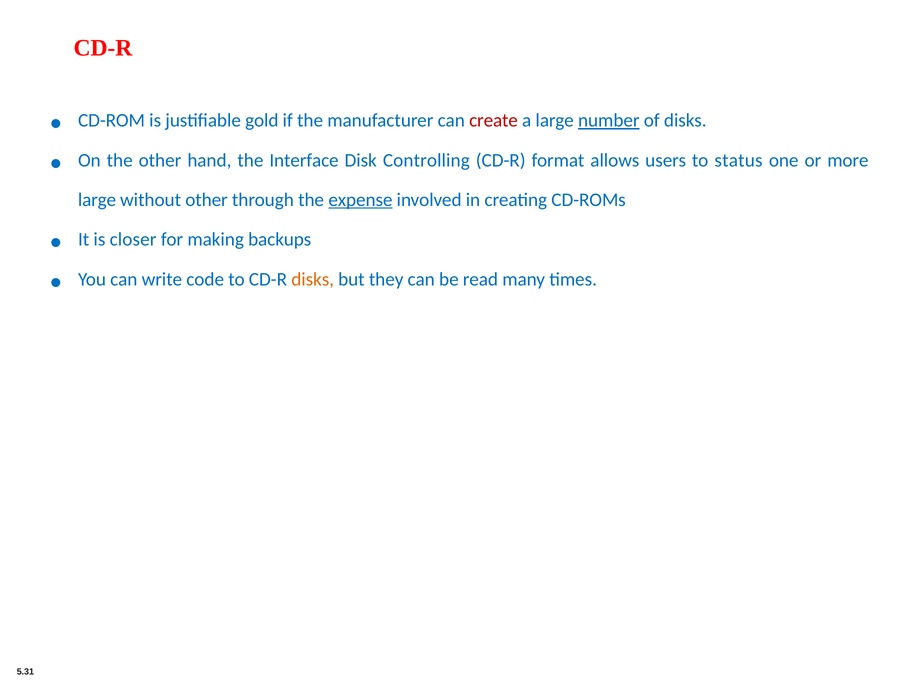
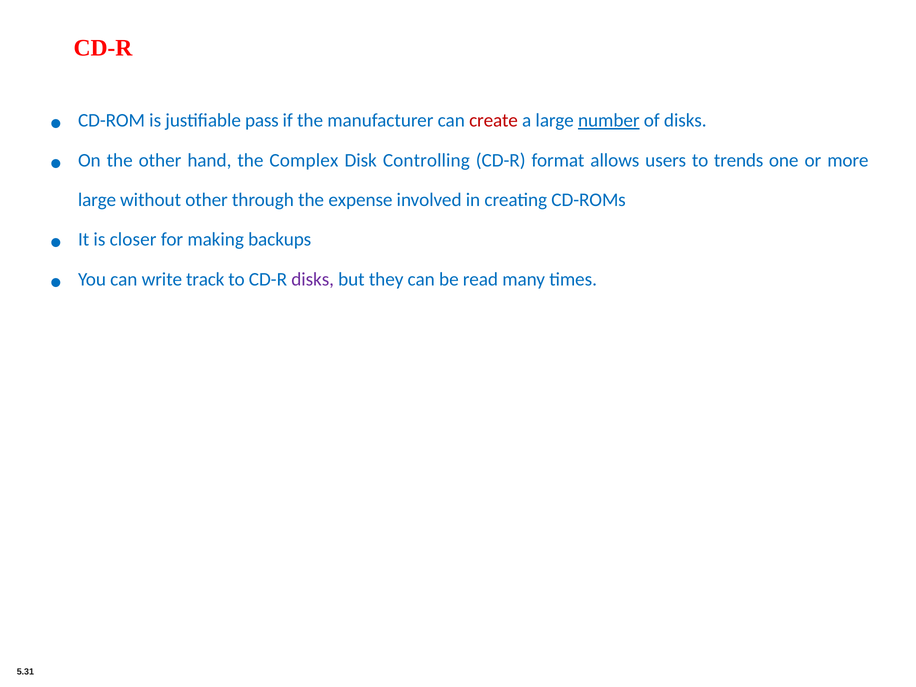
gold: gold -> pass (262, 121)
Interface: Interface -> Complex (304, 160)
status: status -> trends (739, 160)
expense underline: present -> none (360, 200)
code: code -> track (205, 279)
disks colour: orange -> purple (313, 279)
